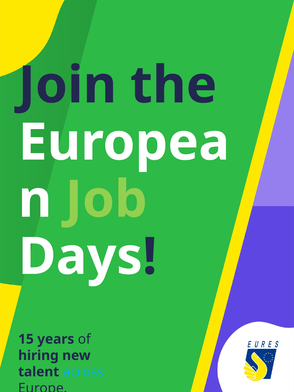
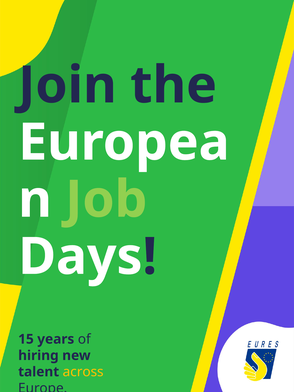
across colour: light blue -> yellow (83, 372)
